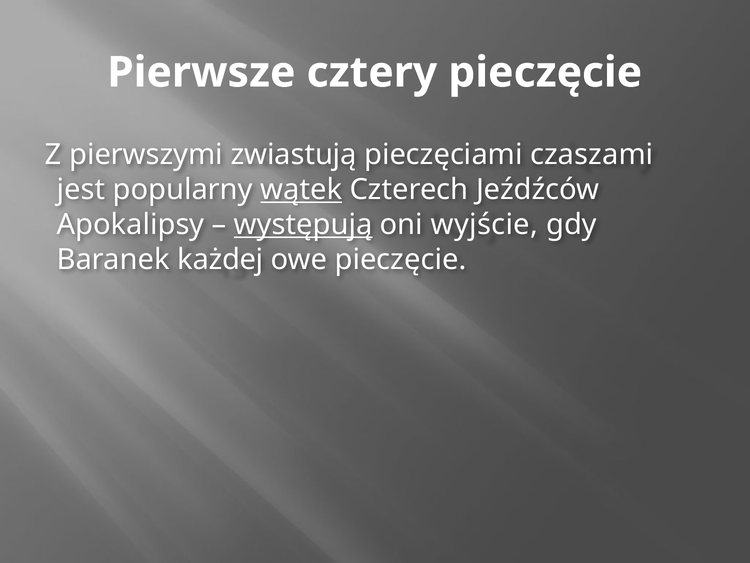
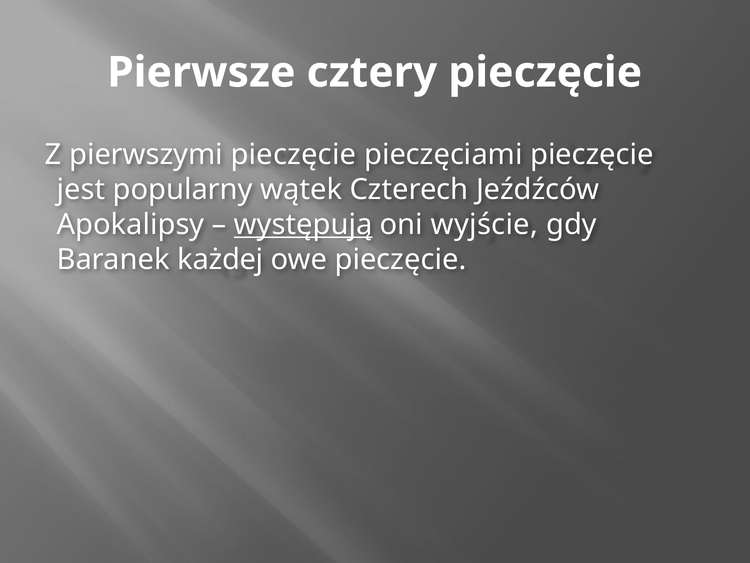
pierwszymi zwiastują: zwiastują -> pieczęcie (293, 154)
pieczęciami czaszami: czaszami -> pieczęcie (592, 154)
wątek underline: present -> none (301, 190)
